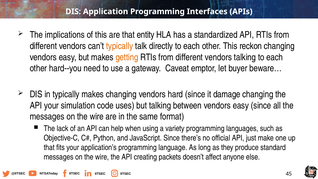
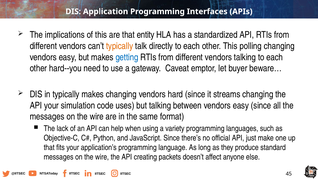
reckon: reckon -> polling (251, 46)
getting colour: orange -> blue (127, 57)
damage: damage -> streams (227, 94)
